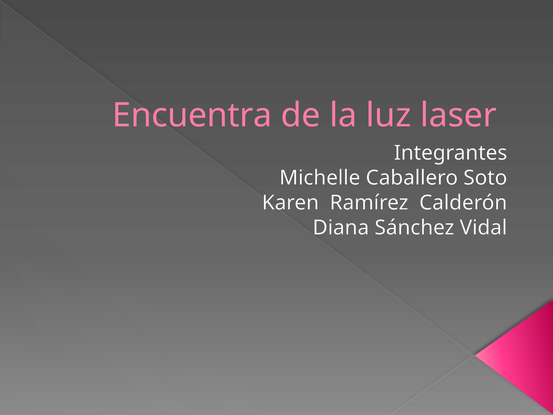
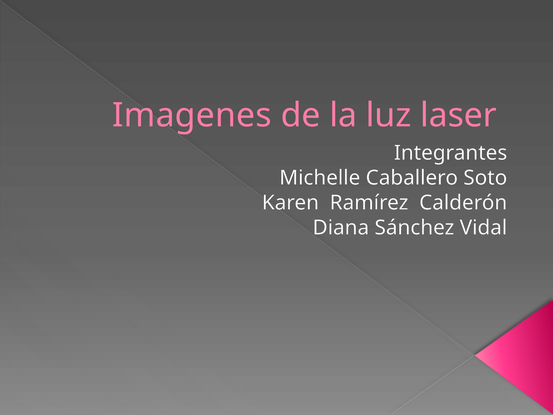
Encuentra: Encuentra -> Imagenes (192, 115)
